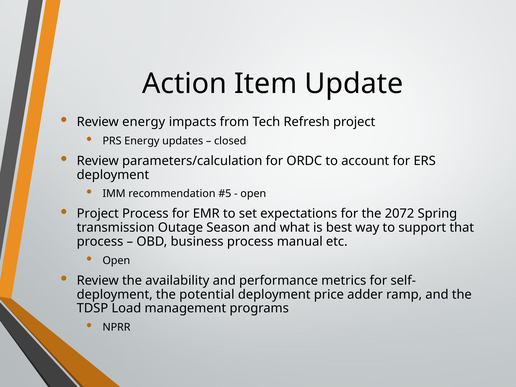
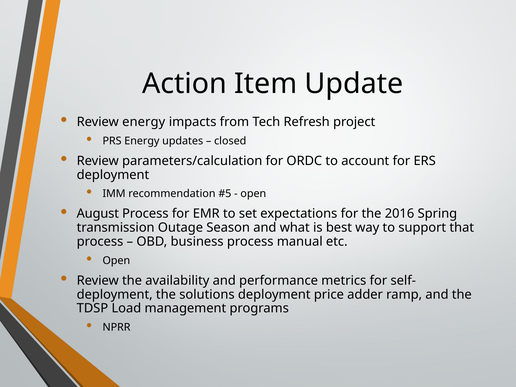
Project: Project -> August (98, 214)
2072: 2072 -> 2016 (400, 214)
potential: potential -> solutions (207, 294)
